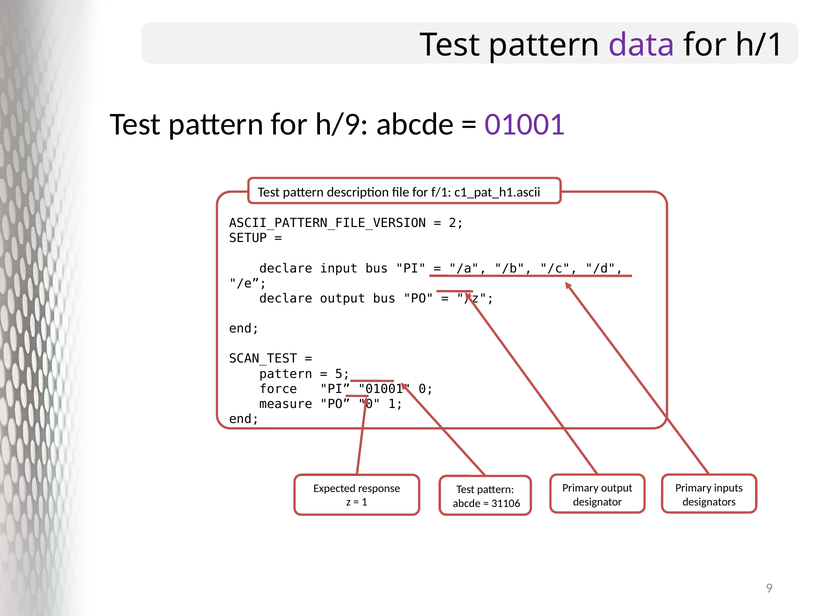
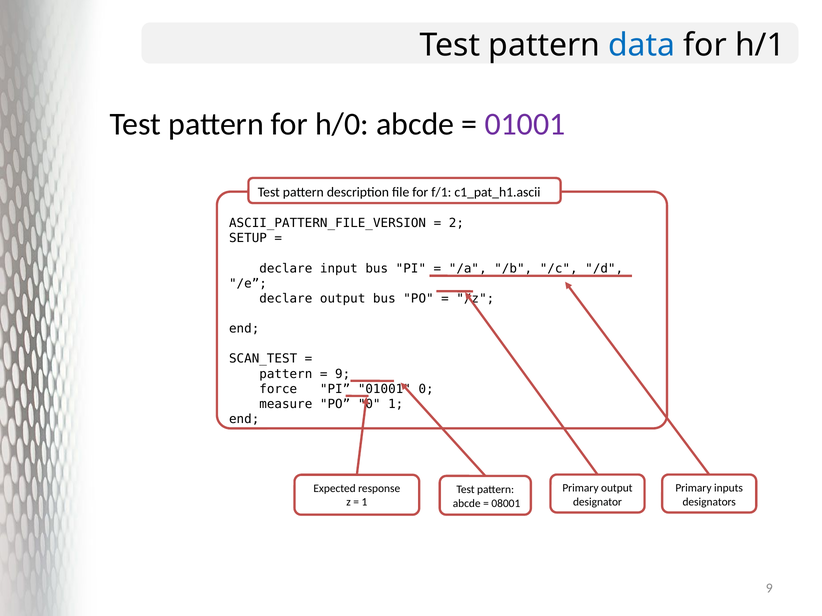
data colour: purple -> blue (642, 45)
h/9: h/9 -> h/0 (342, 124)
5: 5 -> 9 (343, 374)
31106: 31106 -> 08001 (506, 504)
